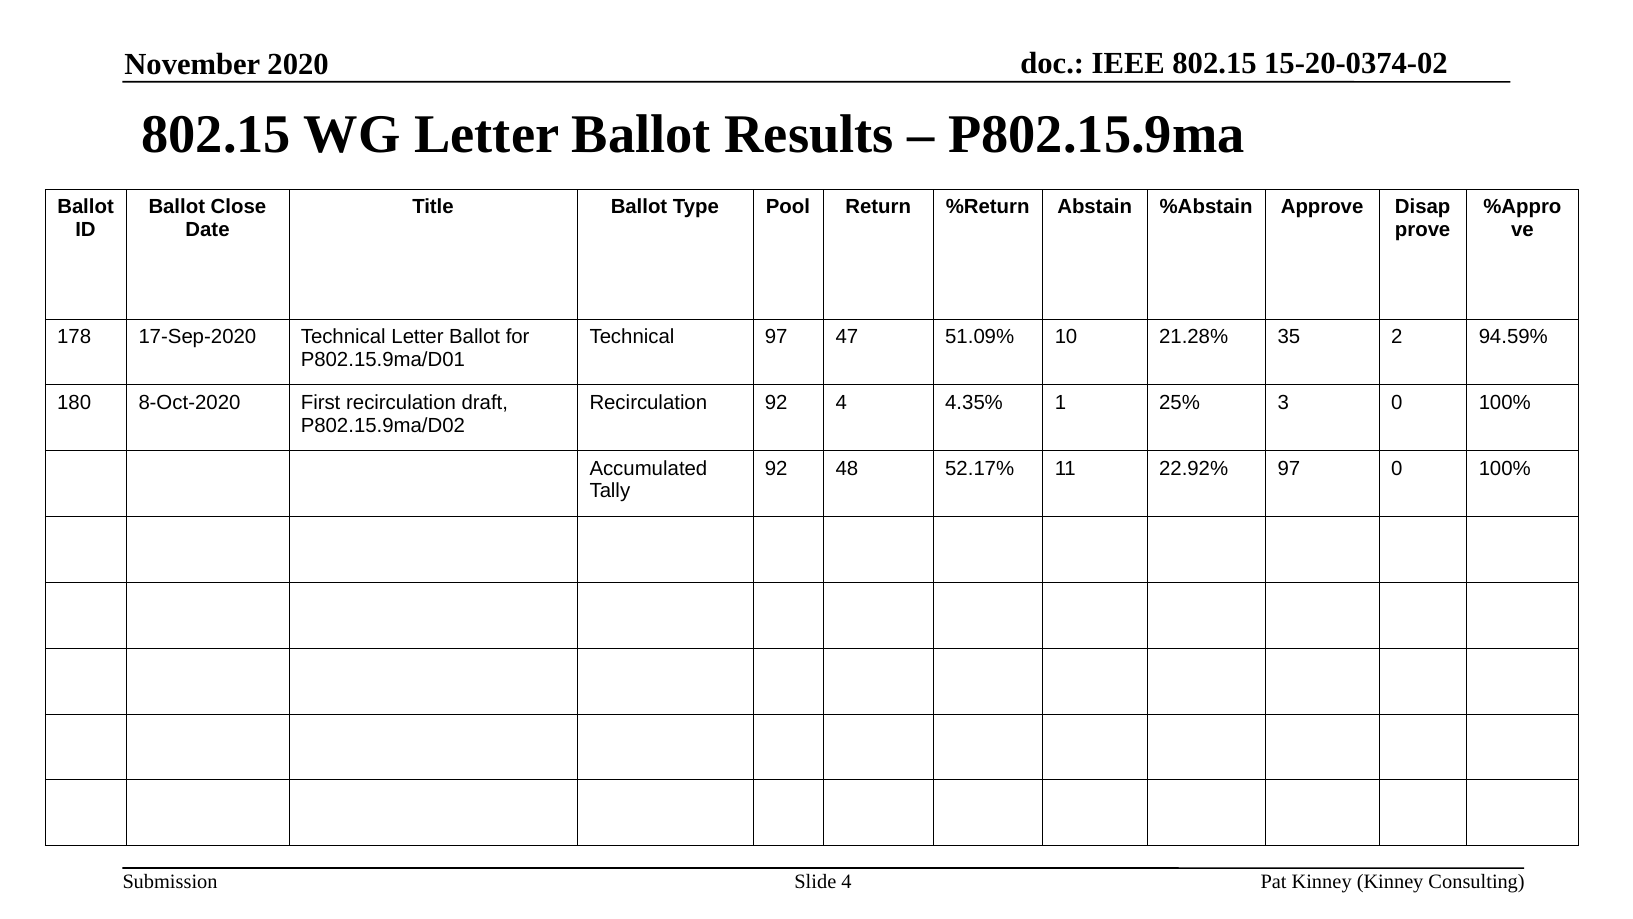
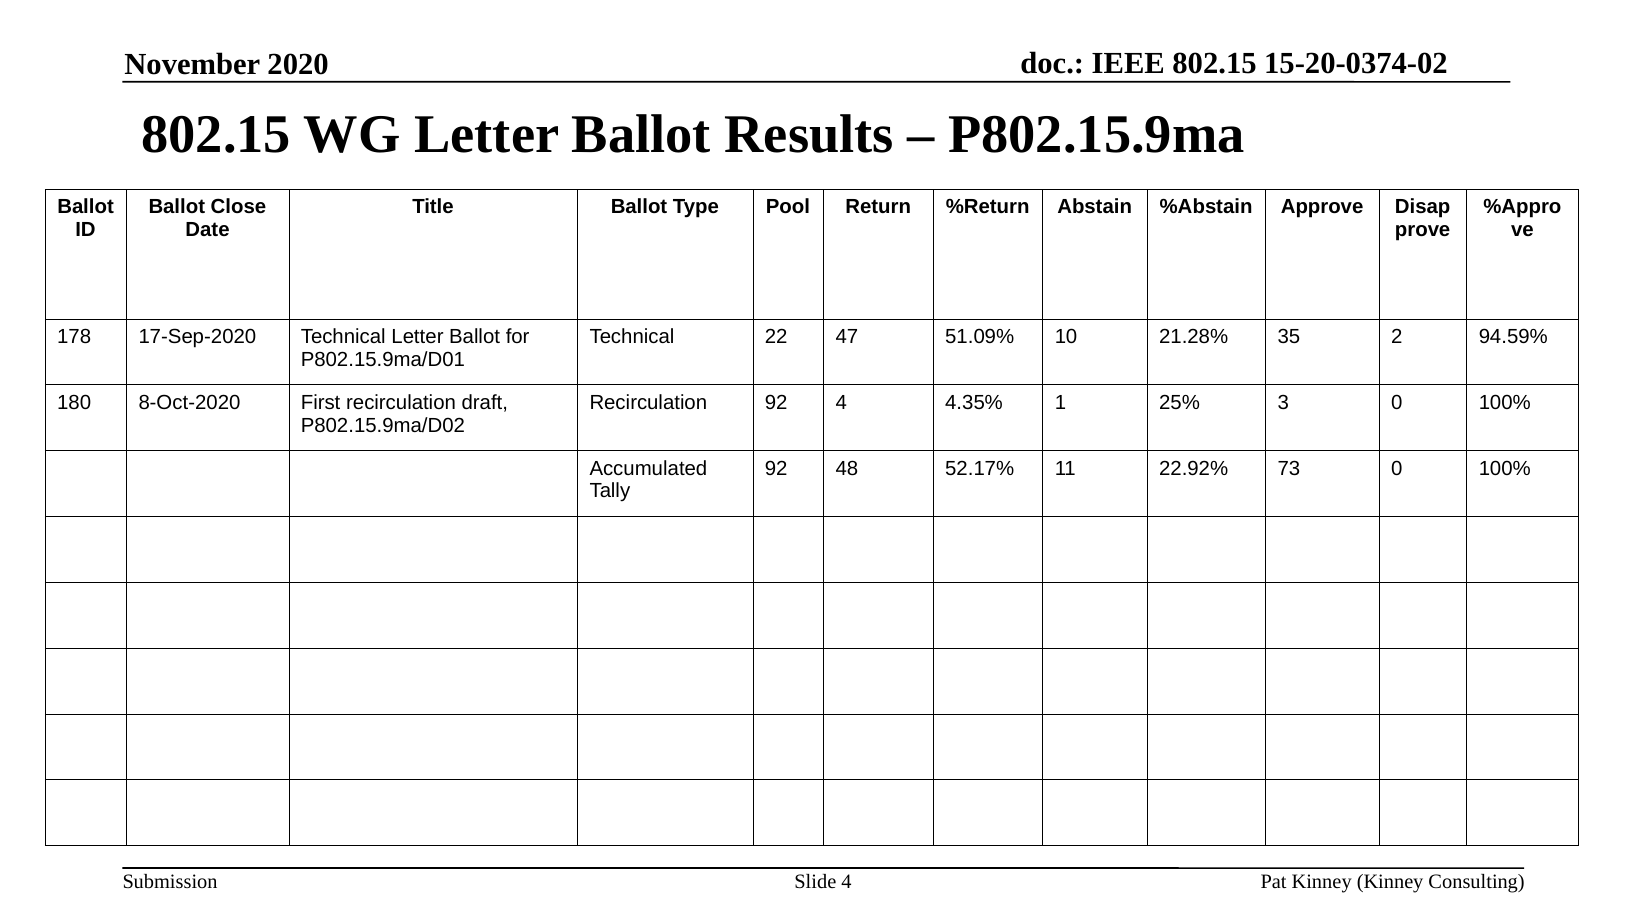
Technical 97: 97 -> 22 (776, 337)
22.92% 97: 97 -> 73 (1289, 468)
